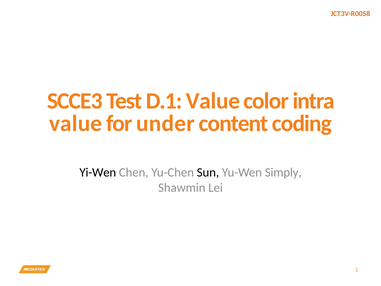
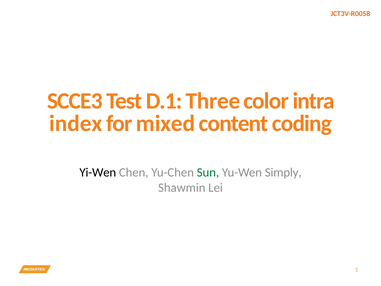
D.1 Value: Value -> Three (213, 101)
value: value -> index (76, 123)
under: under -> mixed (166, 123)
Sun colour: black -> green (208, 172)
